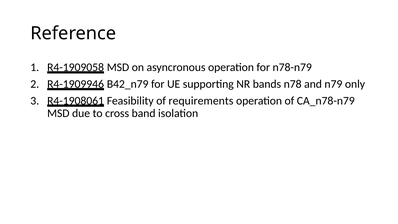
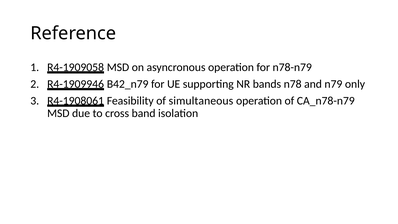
requirements: requirements -> simultaneous (201, 101)
